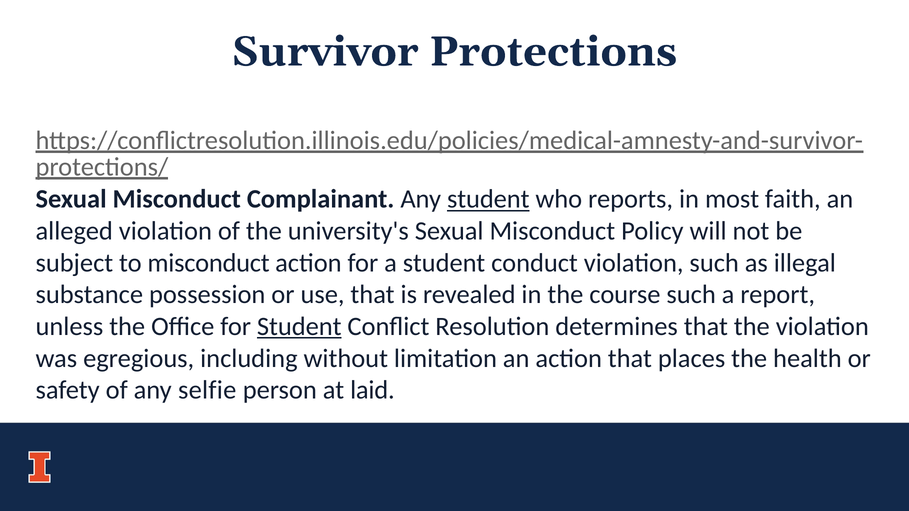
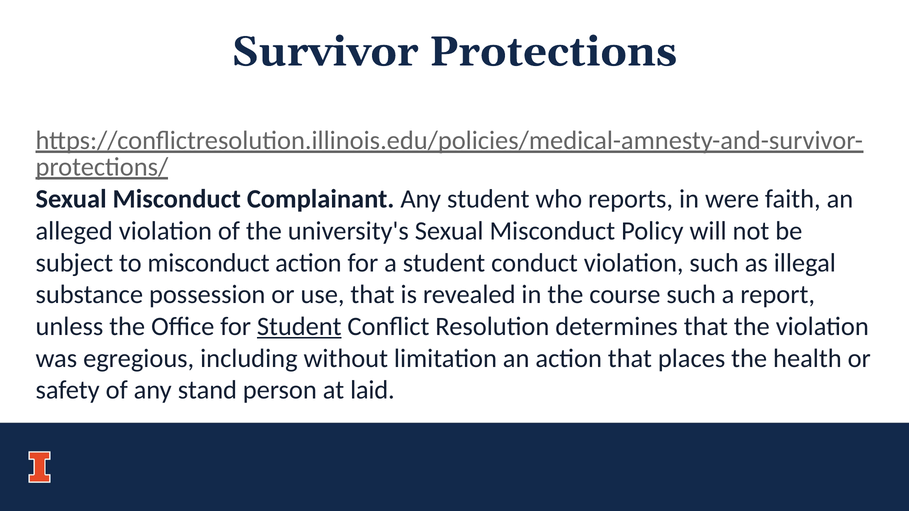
student underline: present -> none (488, 199)
most: most -> were (732, 199)
selfie: selfie -> stand (207, 390)
